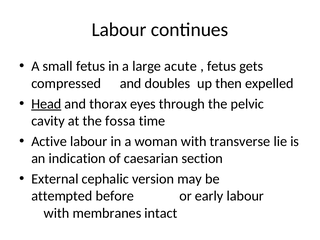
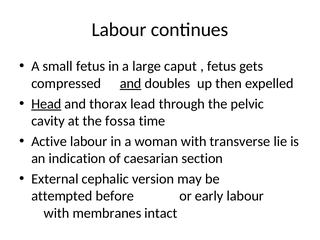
acute: acute -> caput (181, 66)
and underline: none -> present (131, 83)
eyes: eyes -> lead (143, 104)
